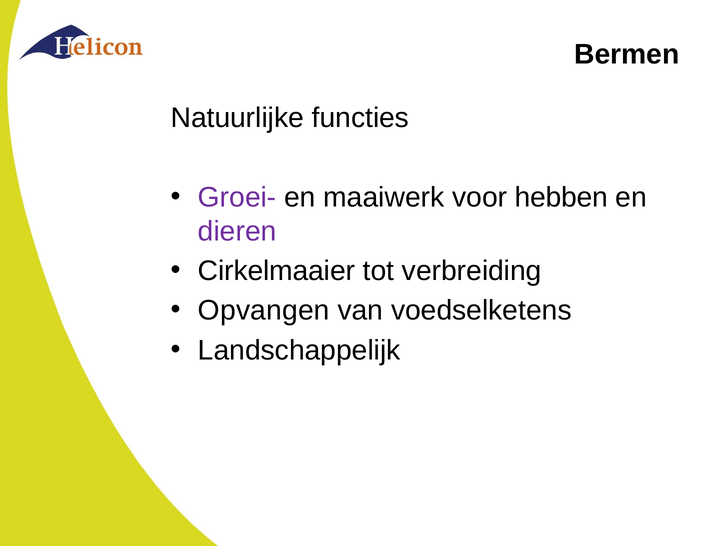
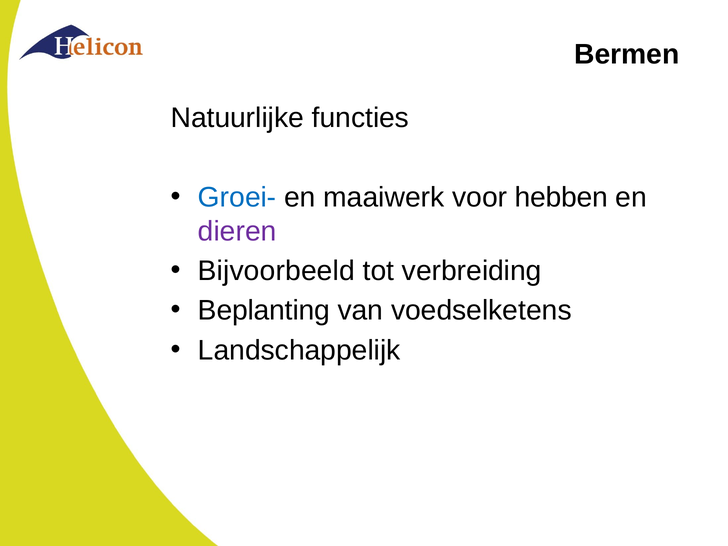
Groei- colour: purple -> blue (237, 197)
Cirkelmaaier: Cirkelmaaier -> Bijvoorbeeld (276, 271)
Opvangen: Opvangen -> Beplanting (264, 311)
